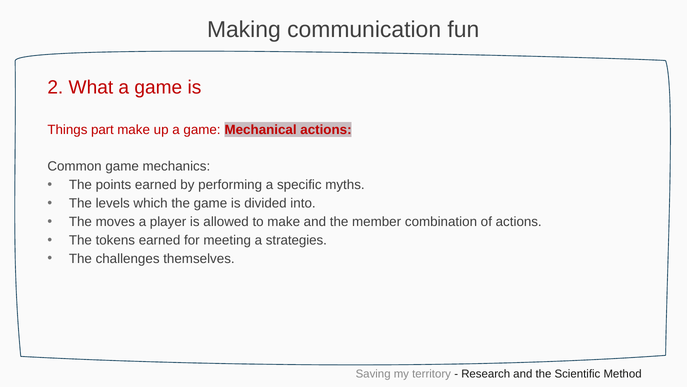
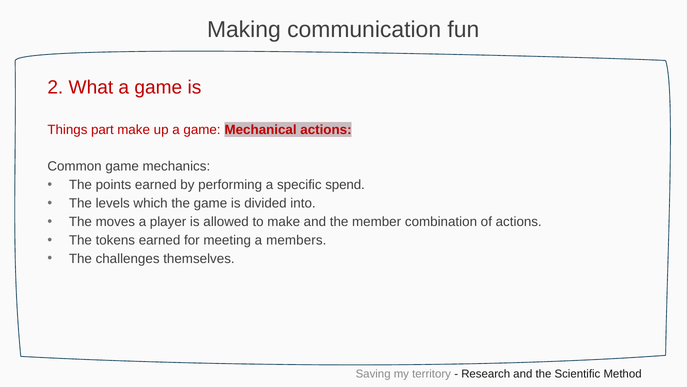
myths: myths -> spend (345, 185)
strategies: strategies -> members (296, 240)
